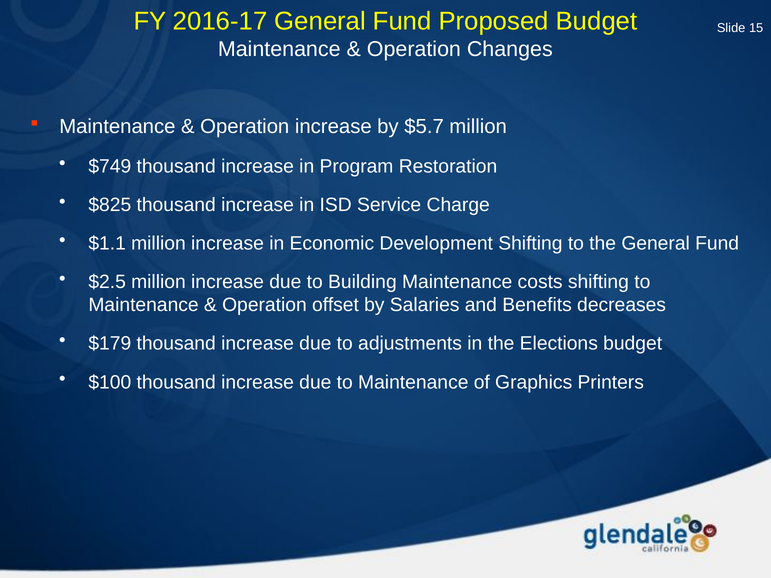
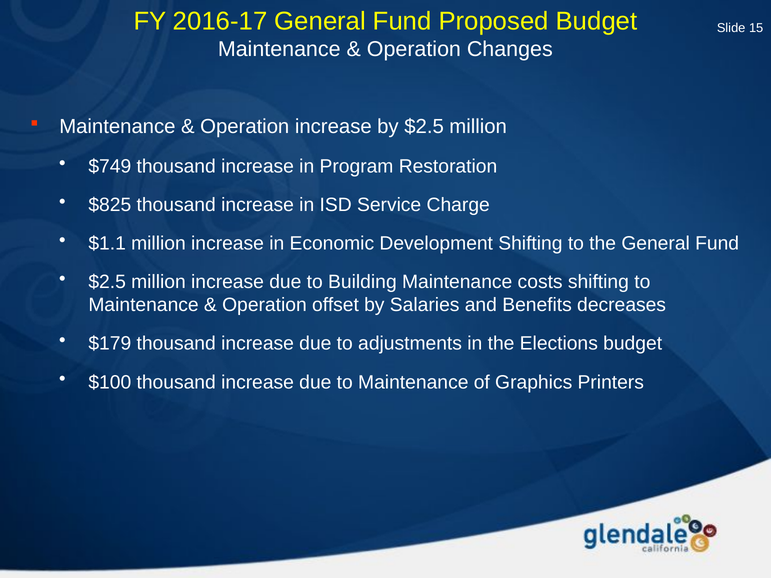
by $5.7: $5.7 -> $2.5 (424, 127)
